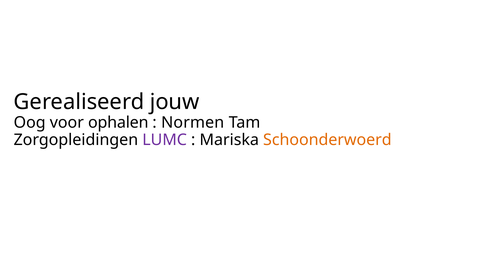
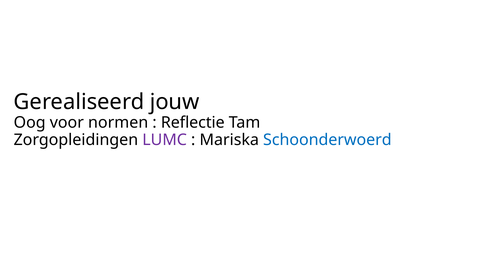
ophalen: ophalen -> normen (118, 123)
Normen: Normen -> Reflectie (193, 123)
Schoonderwoerd colour: orange -> blue (327, 140)
